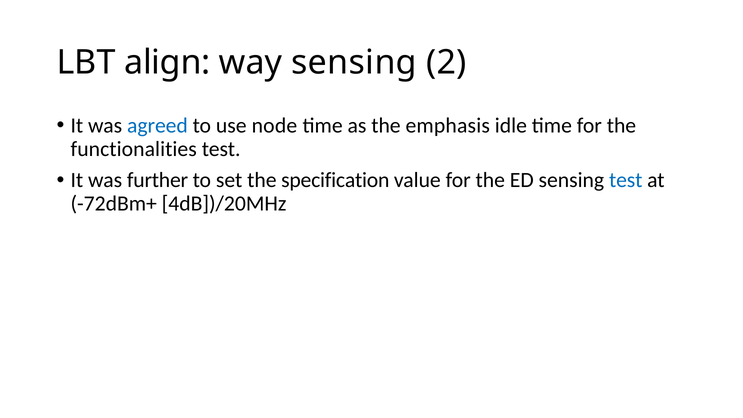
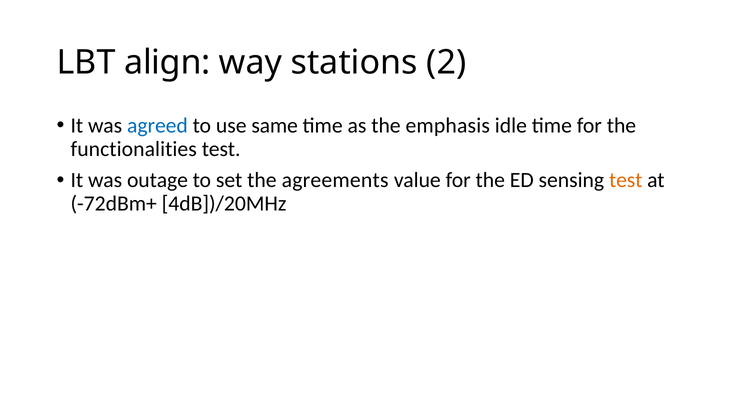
way sensing: sensing -> stations (354, 62)
node: node -> same (275, 126)
further: further -> outage (157, 180)
specification: specification -> agreements (335, 180)
test colour: blue -> orange (626, 180)
